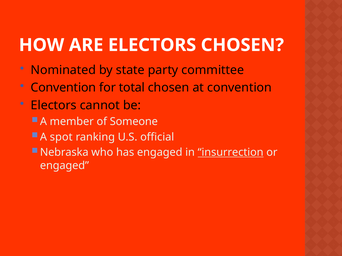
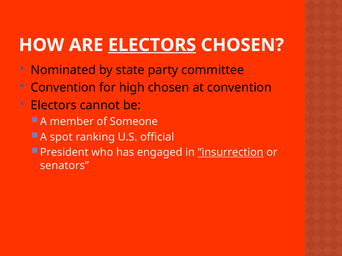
ELECTORS underline: none -> present (152, 45)
total: total -> high (132, 88)
Nebraska: Nebraska -> President (64, 153)
engaged: engaged -> senators (64, 166)
